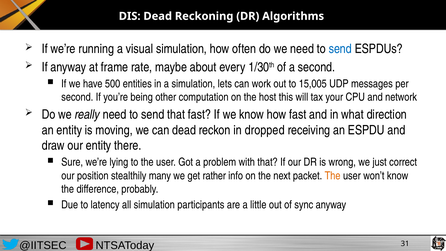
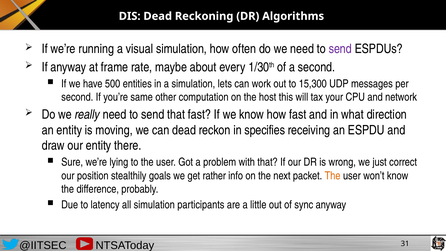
send colour: blue -> purple (340, 49)
15,005: 15,005 -> 15,300 (313, 84)
being: being -> same (142, 97)
dropped: dropped -> specifies (265, 130)
many: many -> goals (160, 176)
